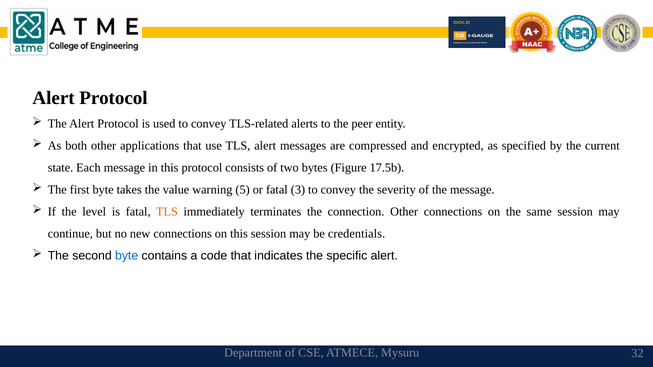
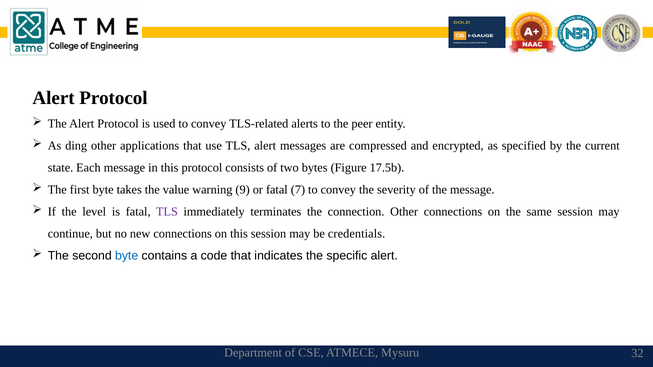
both: both -> ding (76, 146)
5: 5 -> 9 (243, 190)
3: 3 -> 7 (298, 190)
TLS colour: orange -> purple (167, 212)
